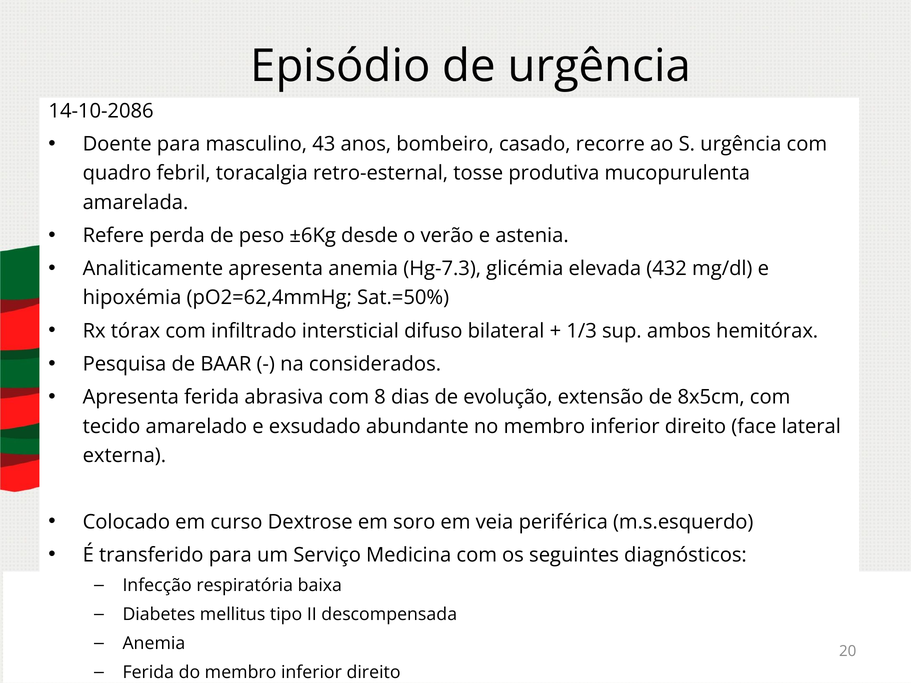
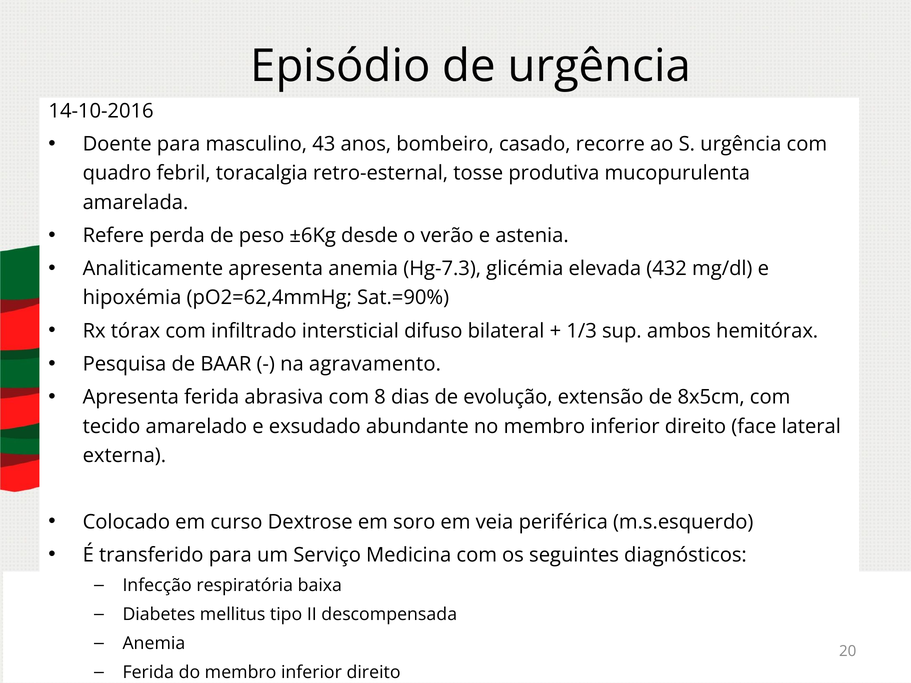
14-10-2086: 14-10-2086 -> 14-10-2016 (101, 111)
Sat.=50%: Sat.=50% -> Sat.=90% (403, 298)
considerados: considerados -> agravamento (375, 364)
